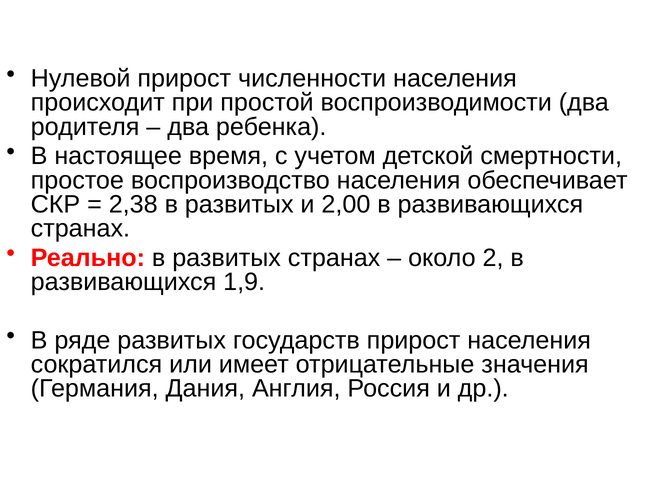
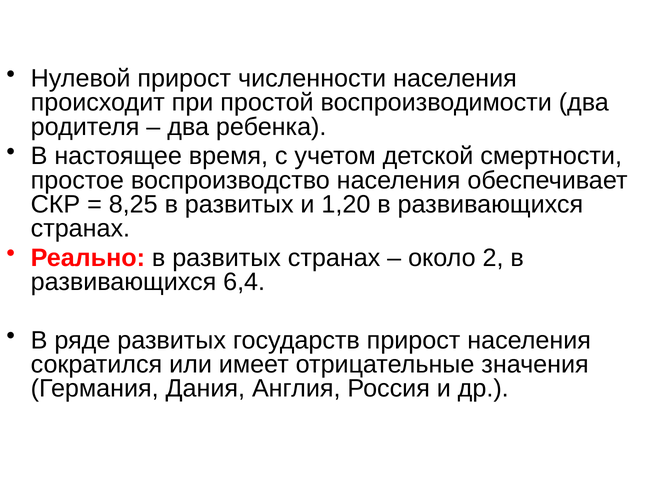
2,38: 2,38 -> 8,25 (133, 204)
2,00: 2,00 -> 1,20 (346, 204)
1,9: 1,9 -> 6,4 (244, 282)
